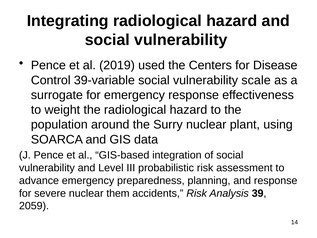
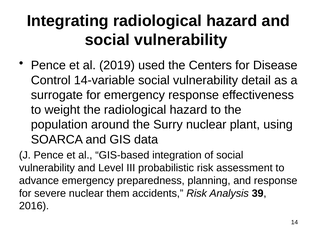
39-variable: 39-variable -> 14-variable (104, 80)
scale: scale -> detail (256, 80)
2059: 2059 -> 2016 (34, 206)
